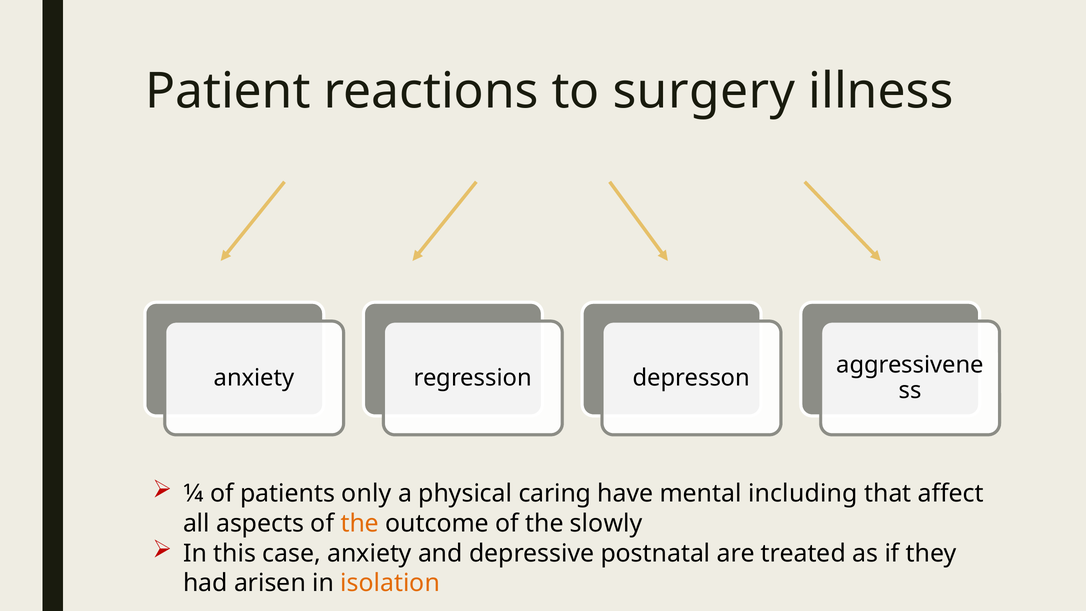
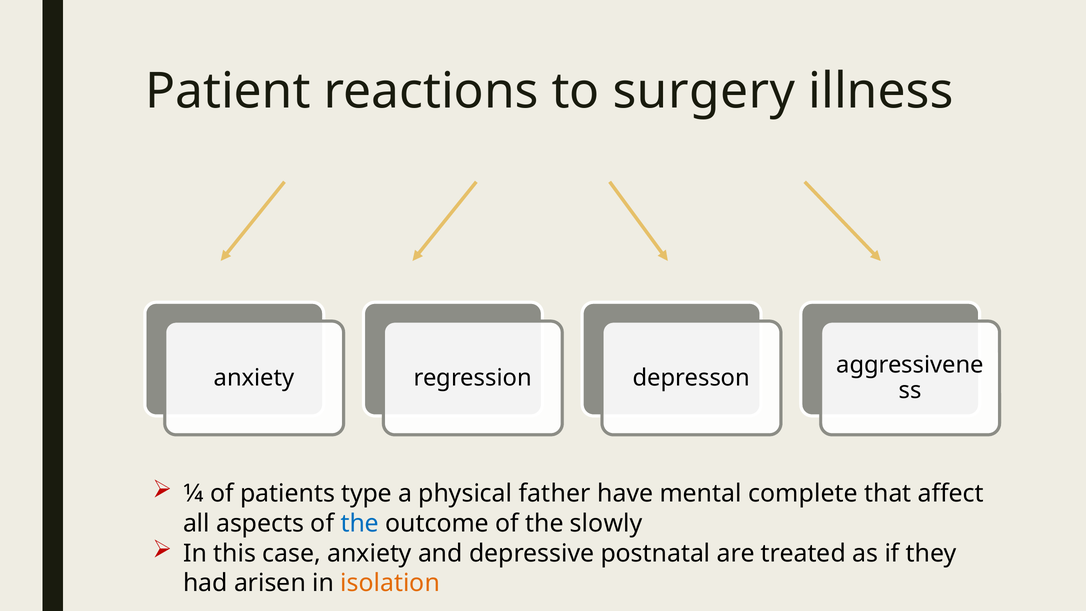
only: only -> type (367, 494)
caring: caring -> father (555, 494)
including: including -> complete (803, 494)
the colour: orange -> blue (360, 523)
